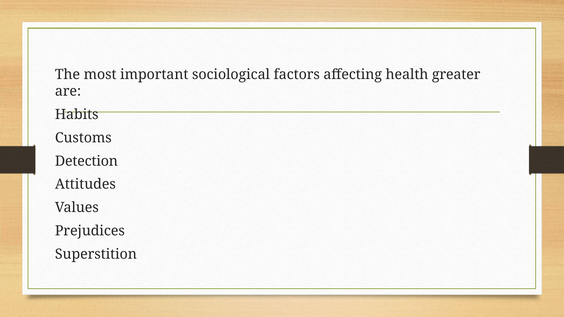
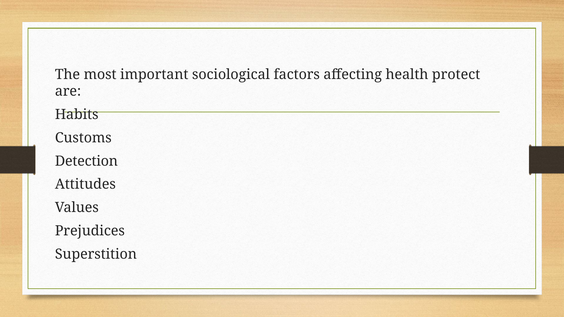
greater: greater -> protect (456, 74)
